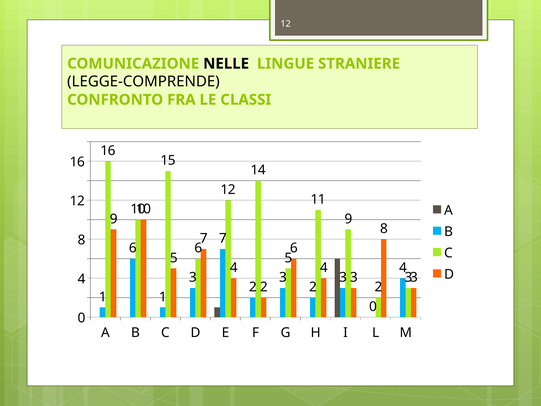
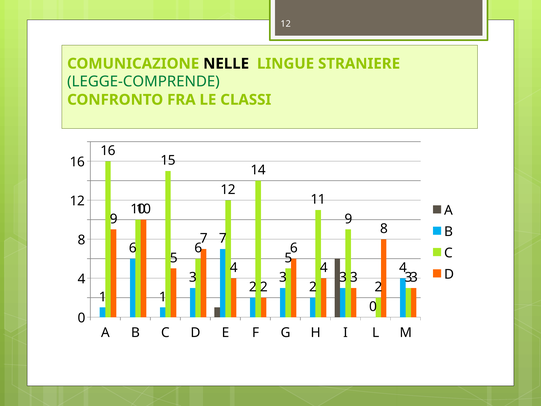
LEGGE-COMPRENDE colour: black -> green (143, 82)
